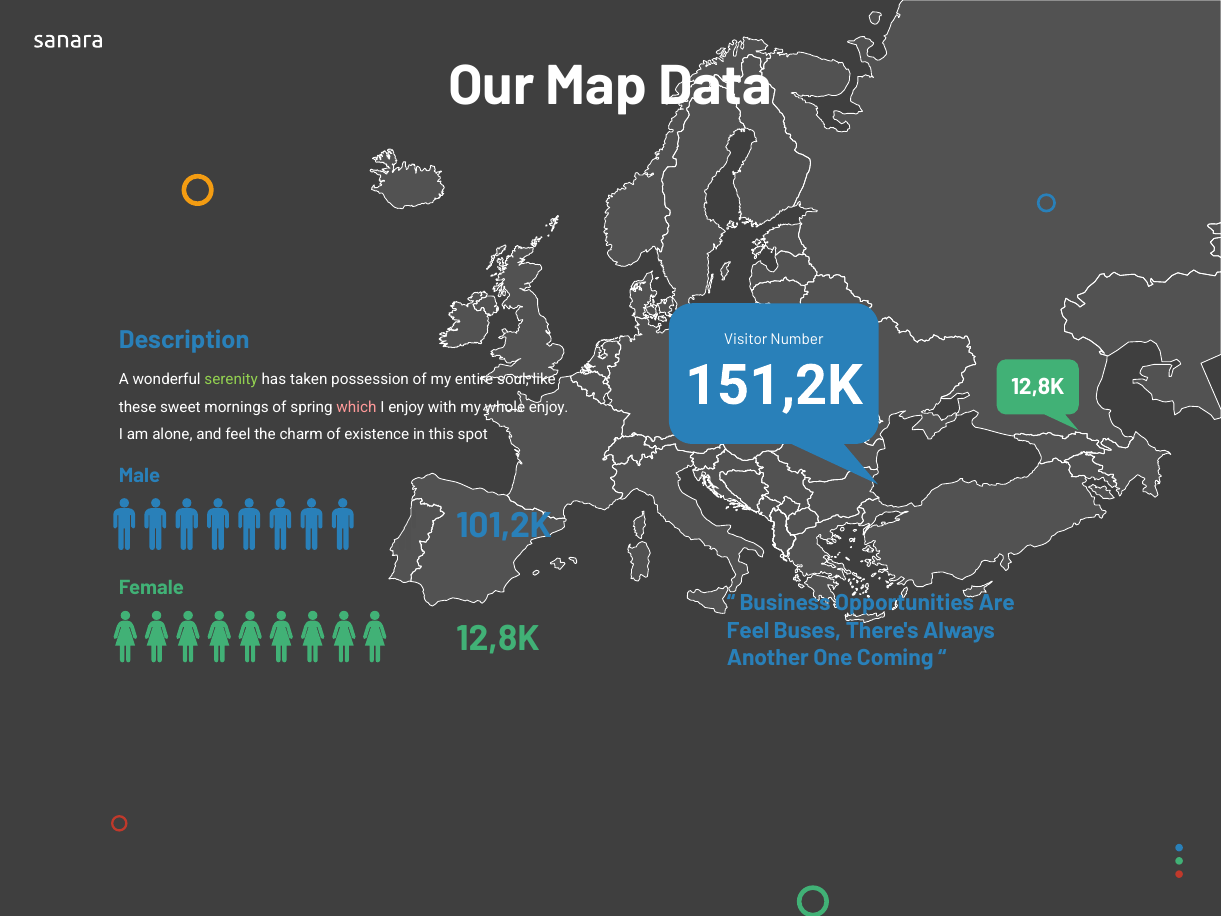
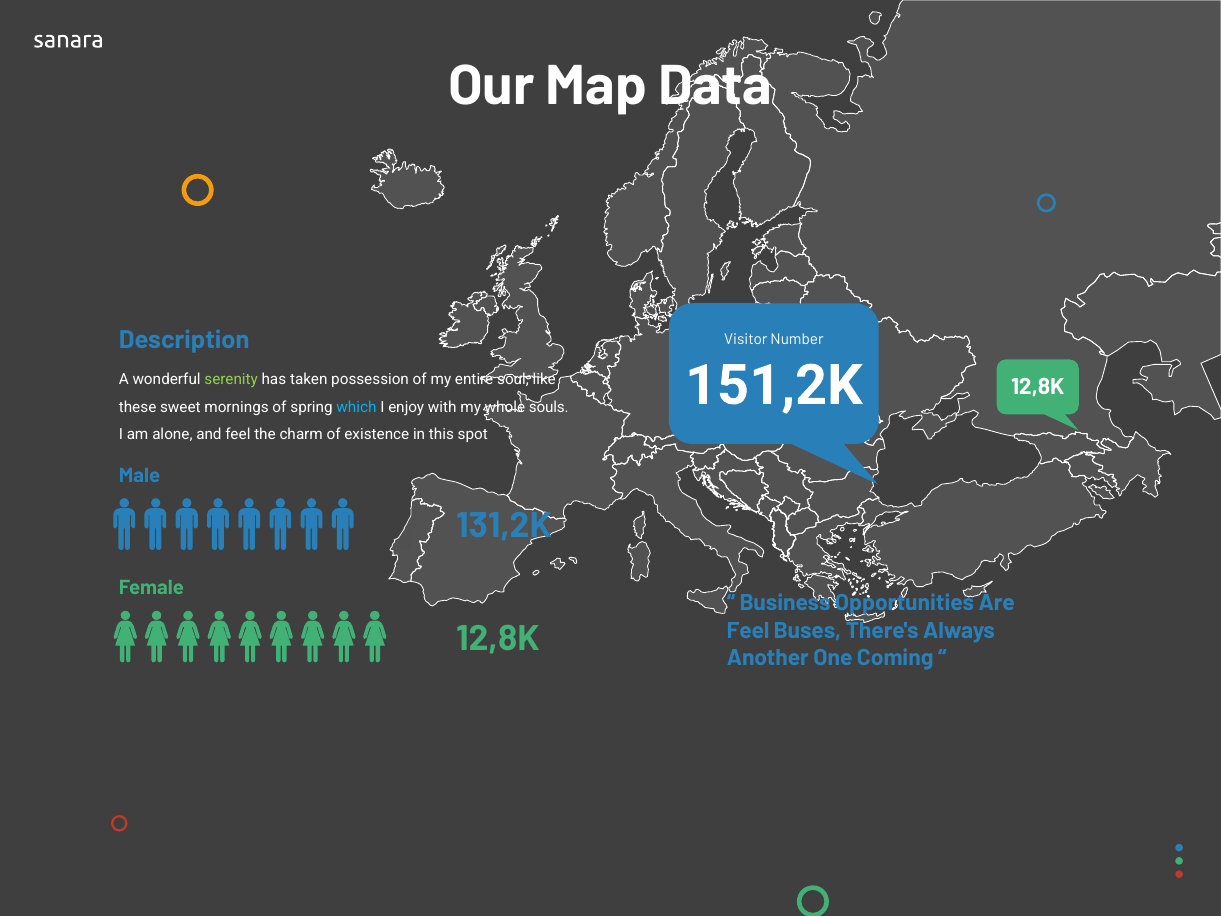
which colour: pink -> light blue (356, 407)
whole enjoy: enjoy -> souls (549, 407)
101,2K: 101,2K -> 131,2K (504, 526)
